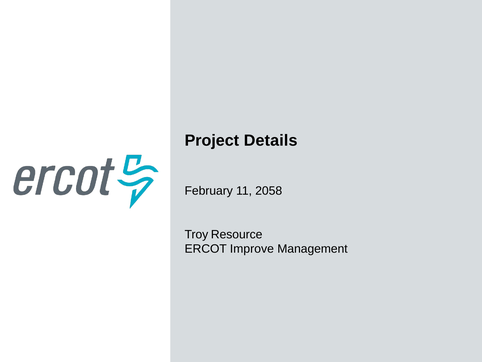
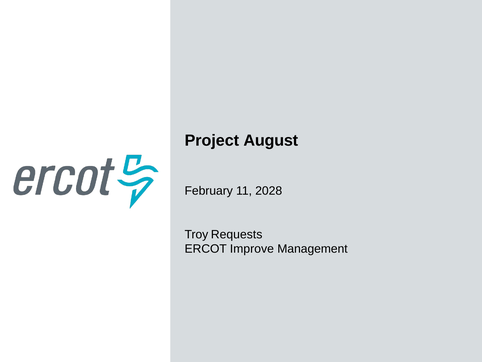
Details: Details -> August (271, 140)
2058: 2058 -> 2028 (269, 191)
Resource: Resource -> Requests (237, 234)
